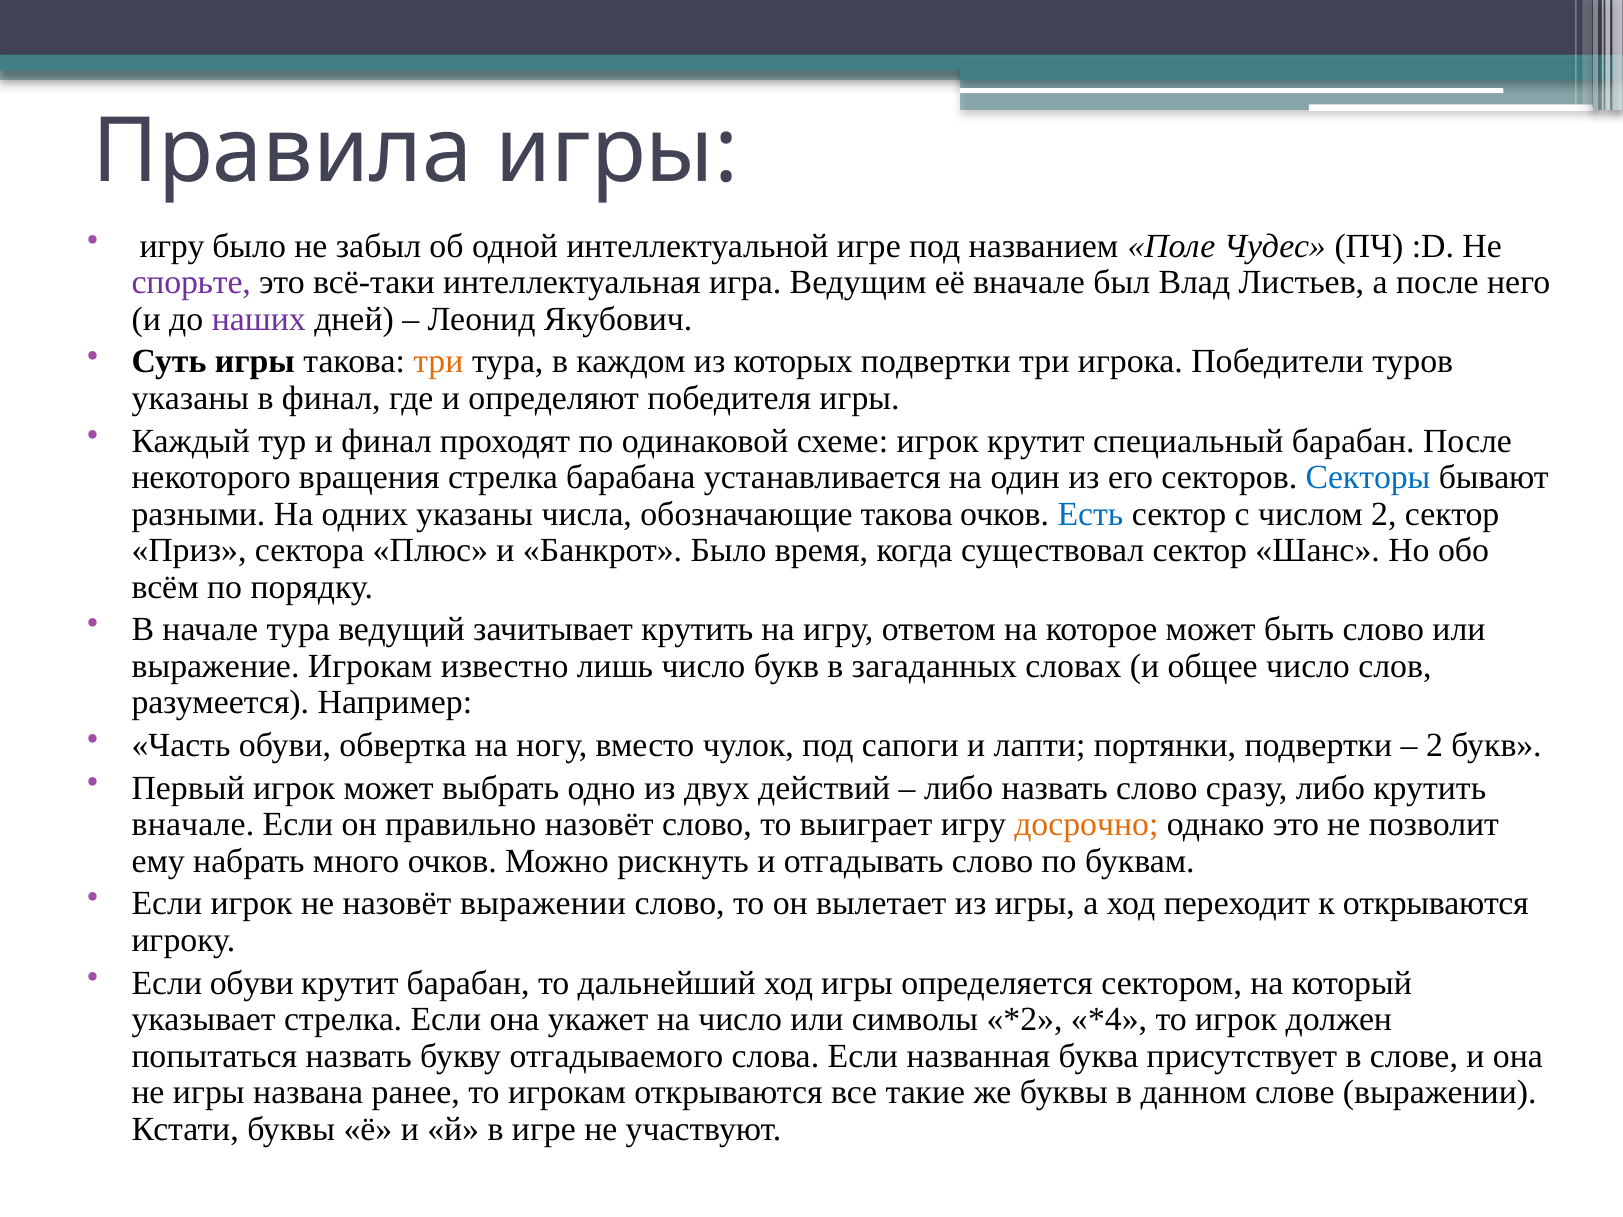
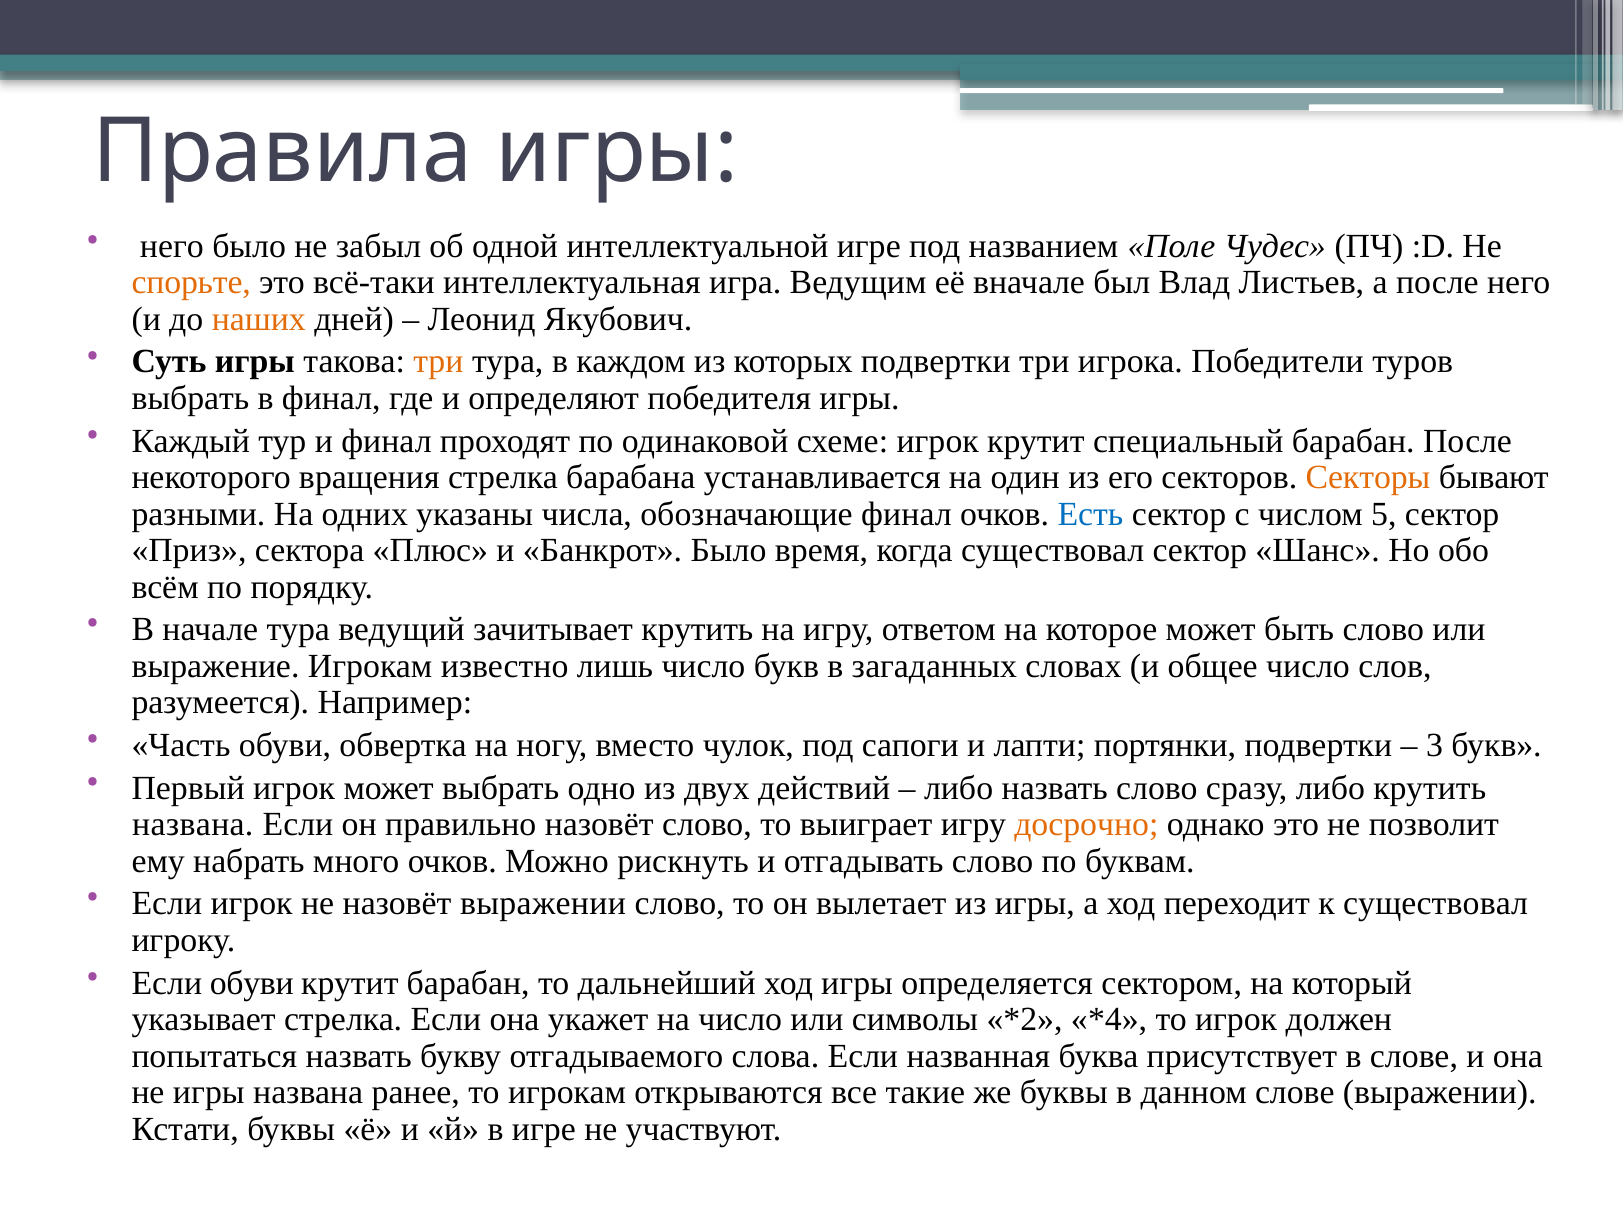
игру: игру -> него (172, 246)
спорьте colour: purple -> orange (191, 283)
наших colour: purple -> orange (259, 319)
указаны: указаны -> выбрать (190, 398)
Секторы colour: blue -> orange (1368, 478)
обозначающие такова: такова -> финал (906, 514)
числом 2: 2 -> 5 (1384, 514)
2: 2 -> 3 (1434, 746)
вначале: вначале -> названа (193, 825)
к открываются: открываются -> существовал (1435, 904)
